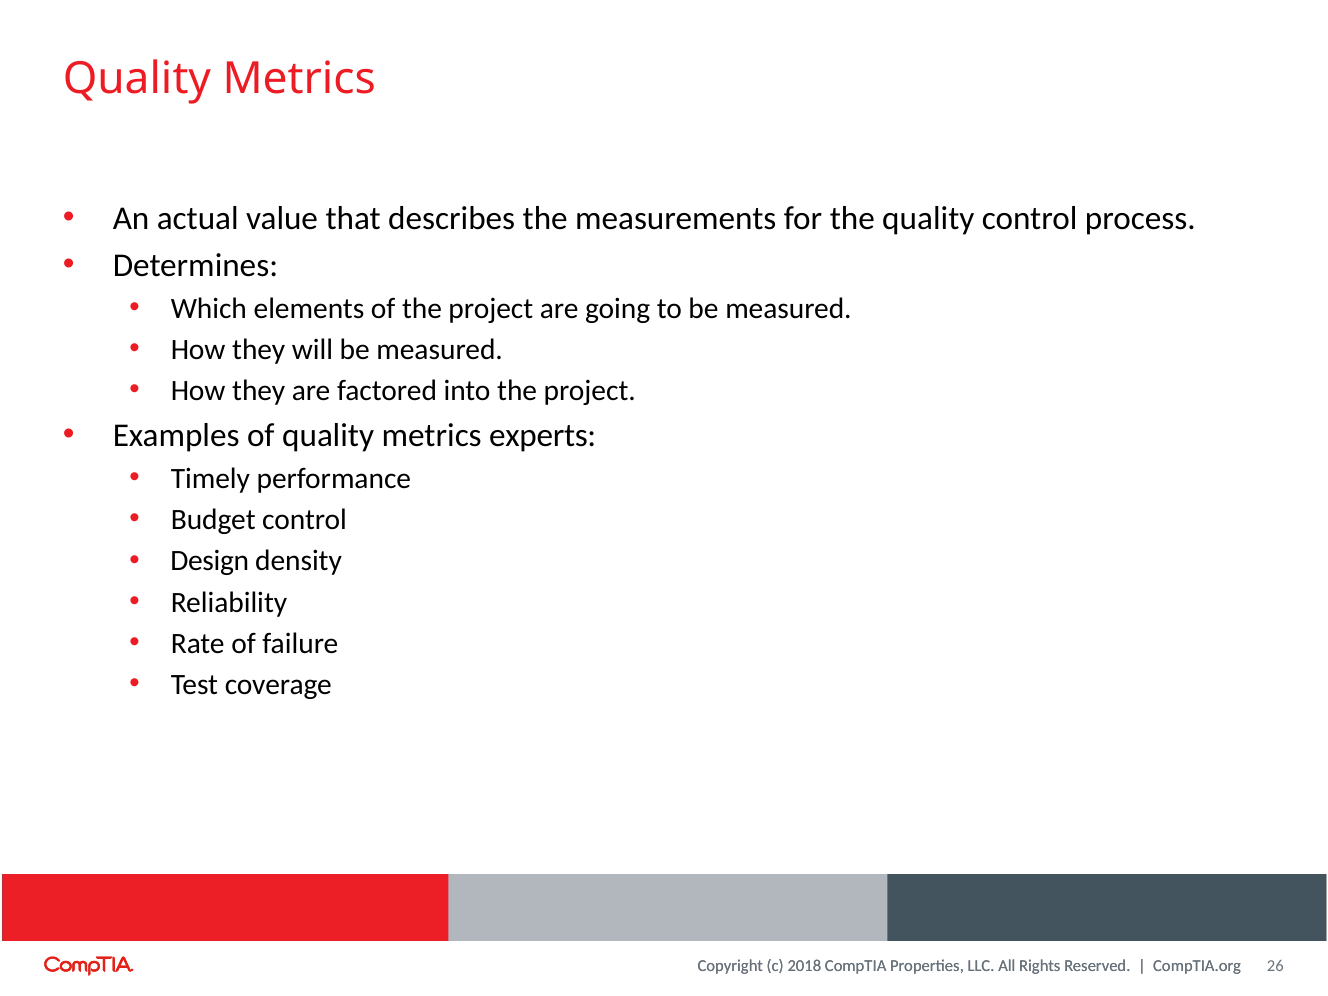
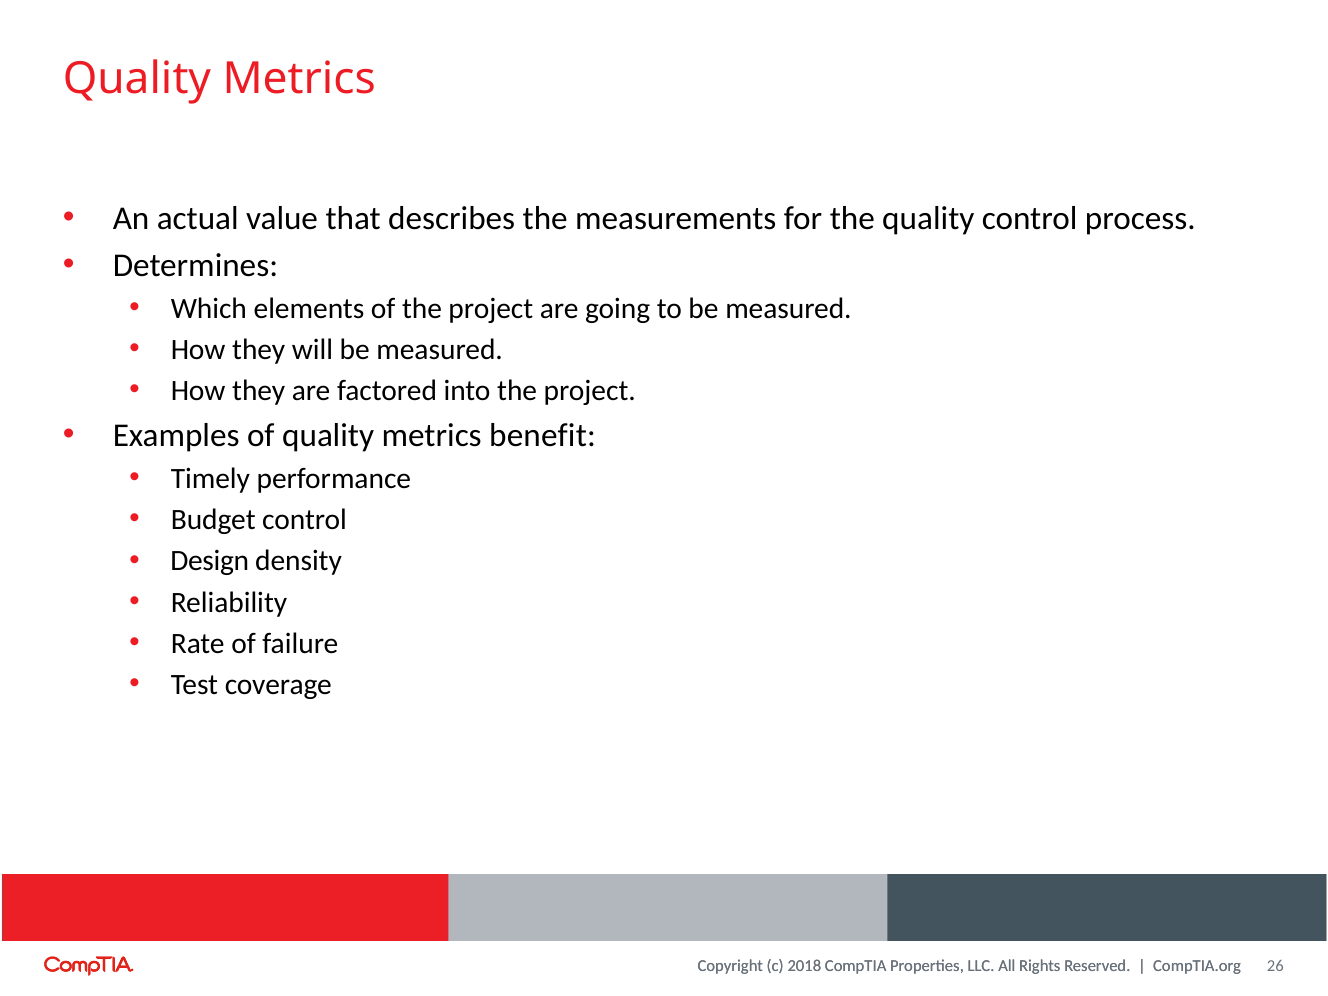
experts: experts -> benefit (543, 435)
